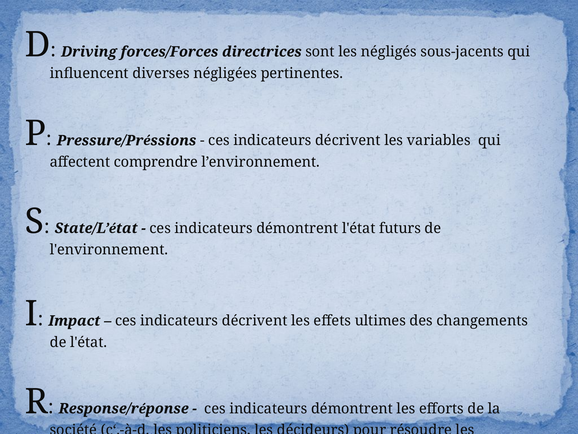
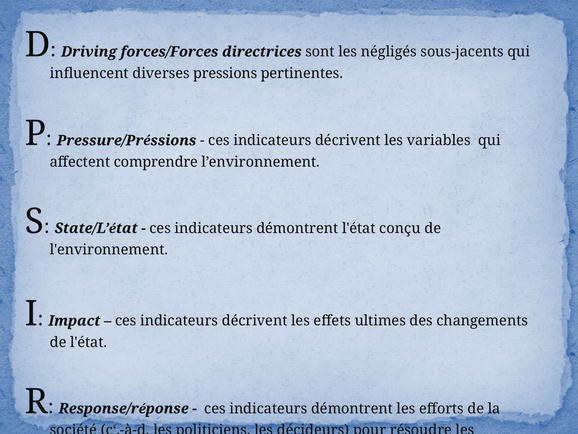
négligées: négligées -> pressions (225, 73)
futurs: futurs -> conçu (400, 228)
